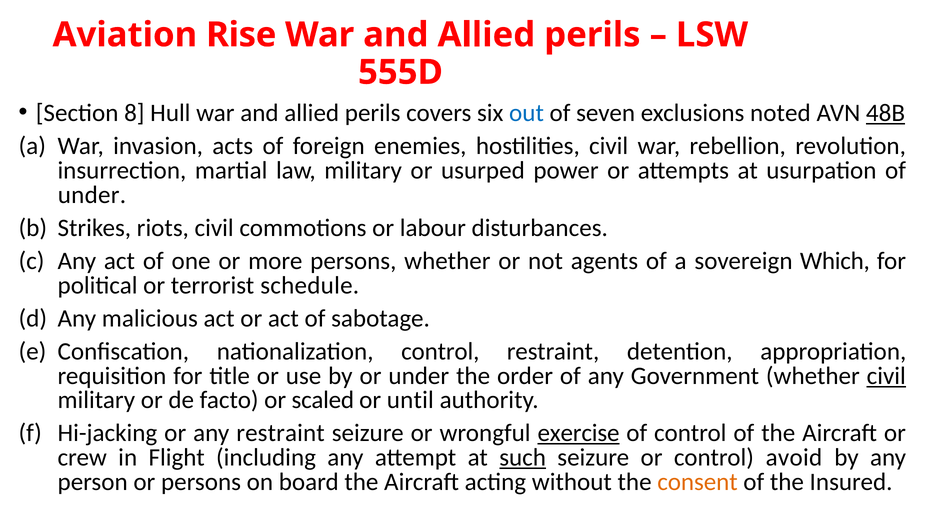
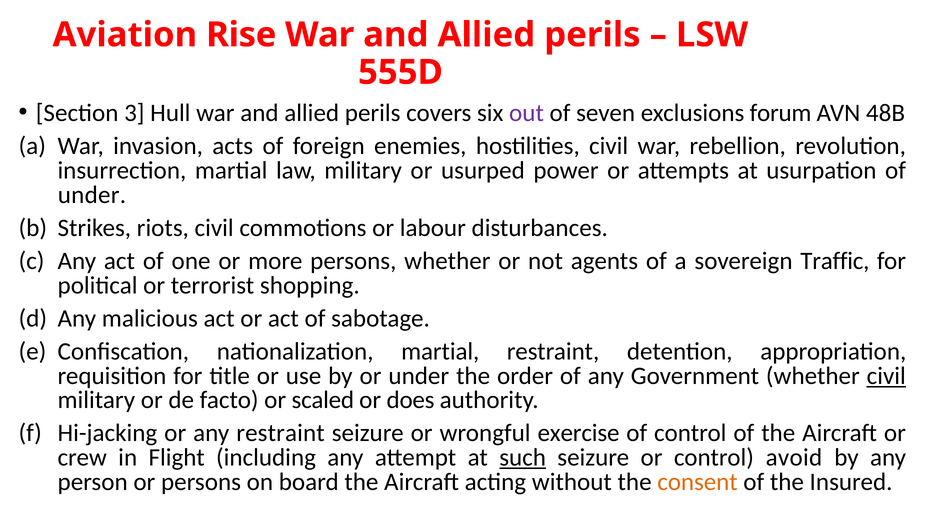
8: 8 -> 3 (134, 113)
out colour: blue -> purple (526, 113)
noted: noted -> forum (781, 113)
48B underline: present -> none (886, 113)
Which: Which -> Traffic (835, 261)
schedule: schedule -> shopping (310, 285)
nationalization control: control -> martial (440, 351)
until: until -> does (411, 400)
exercise underline: present -> none (579, 433)
